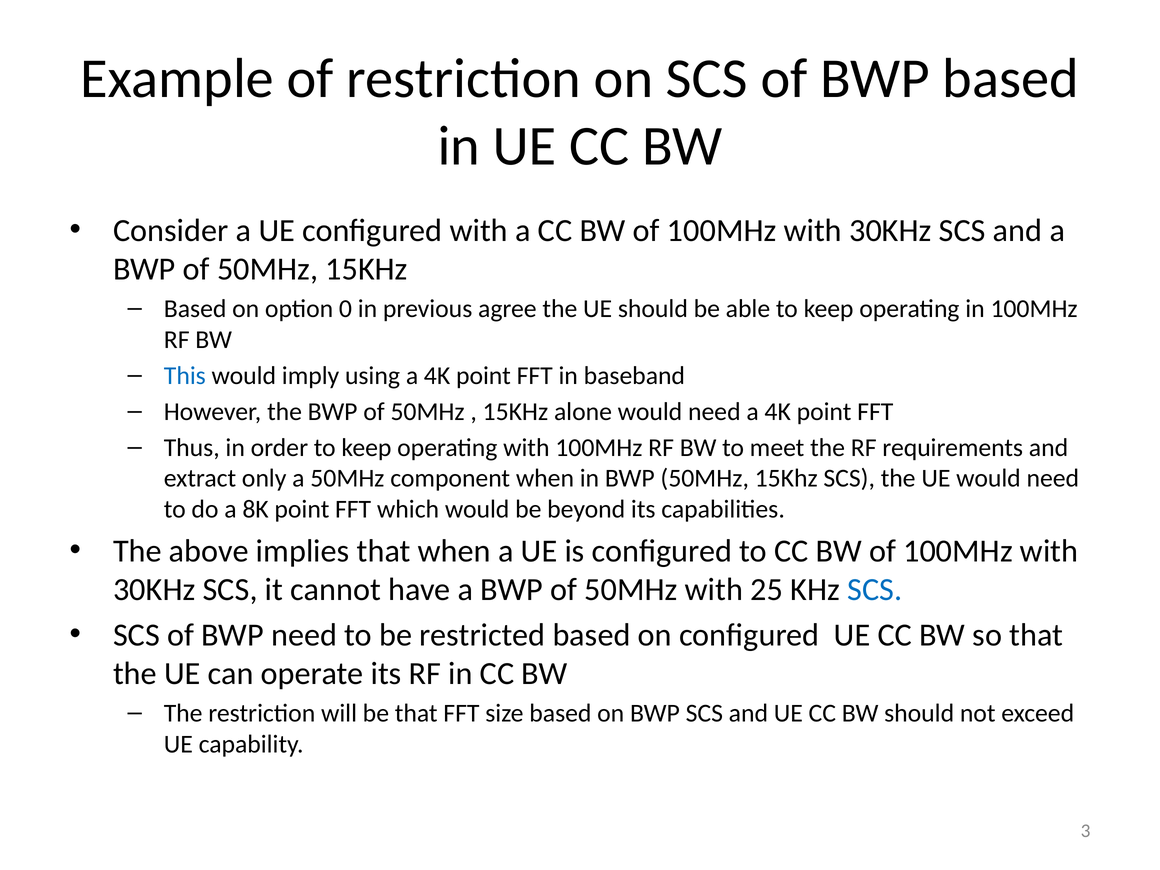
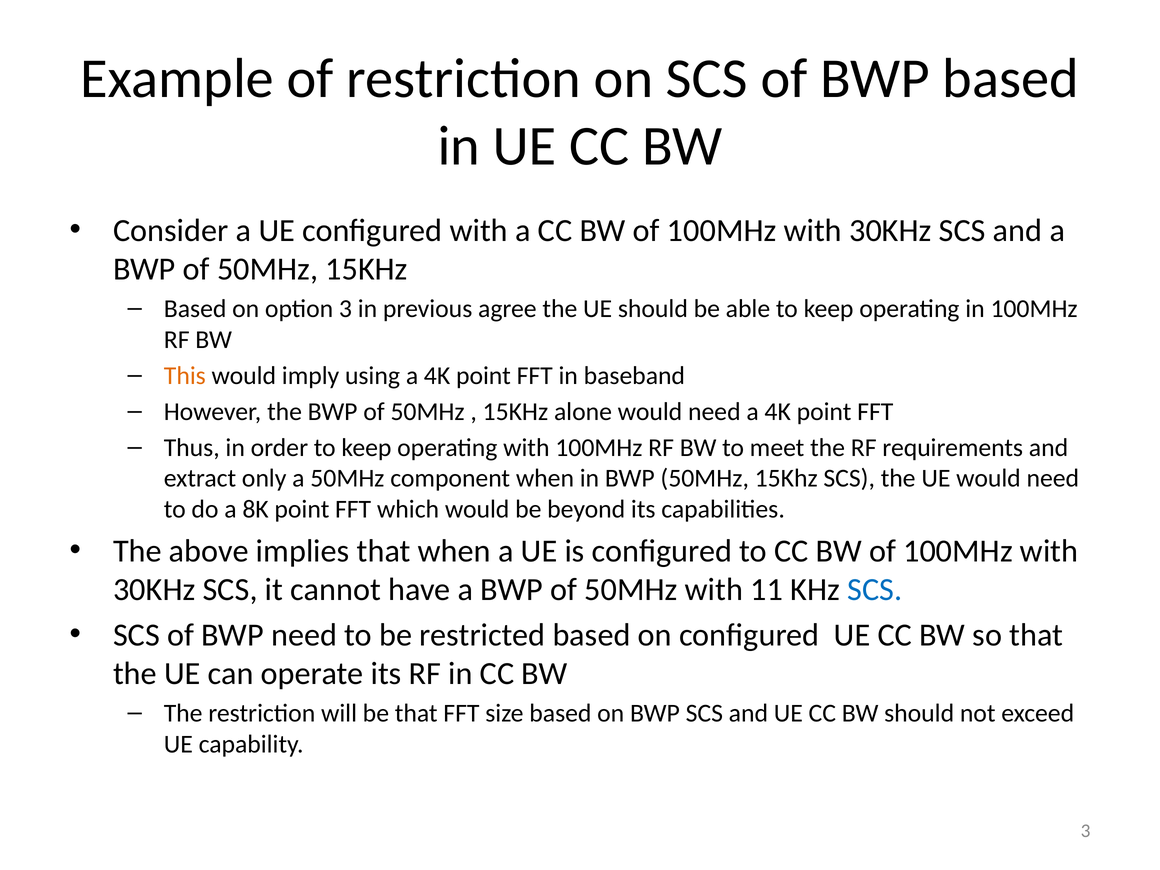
option 0: 0 -> 3 (345, 309)
This colour: blue -> orange (185, 376)
25: 25 -> 11 (767, 590)
